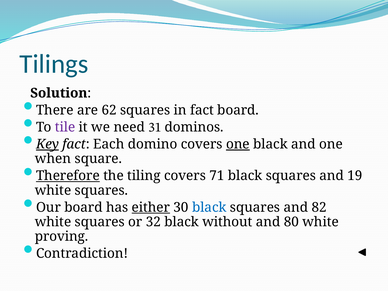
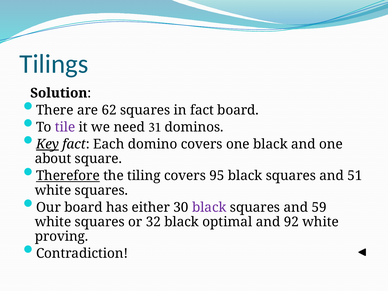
one underline: present -> none (238, 144)
when: when -> about (53, 159)
71: 71 -> 95 (217, 176)
19: 19 -> 51 (355, 176)
either underline: present -> none (151, 207)
black colour: blue -> purple (209, 207)
82: 82 -> 59 (319, 207)
without: without -> optimal (227, 222)
80: 80 -> 92 (291, 222)
